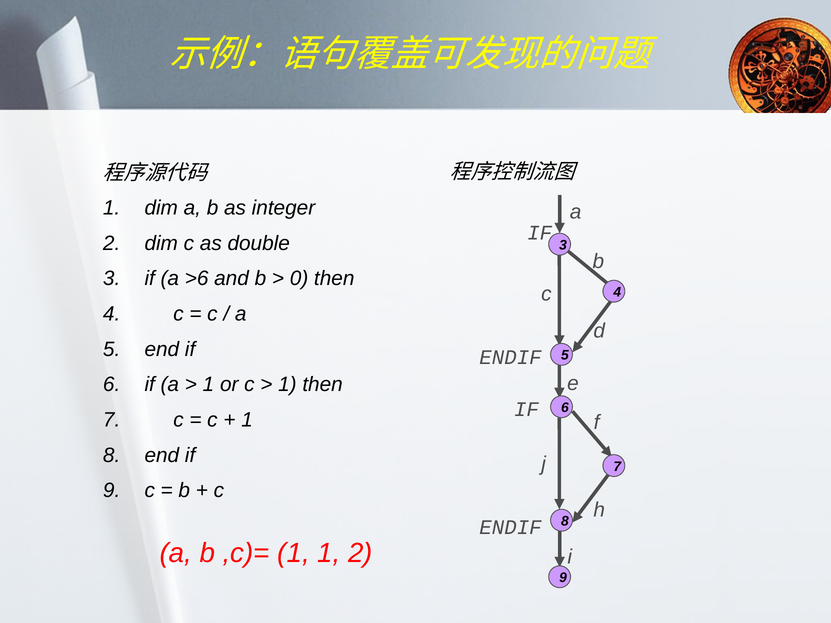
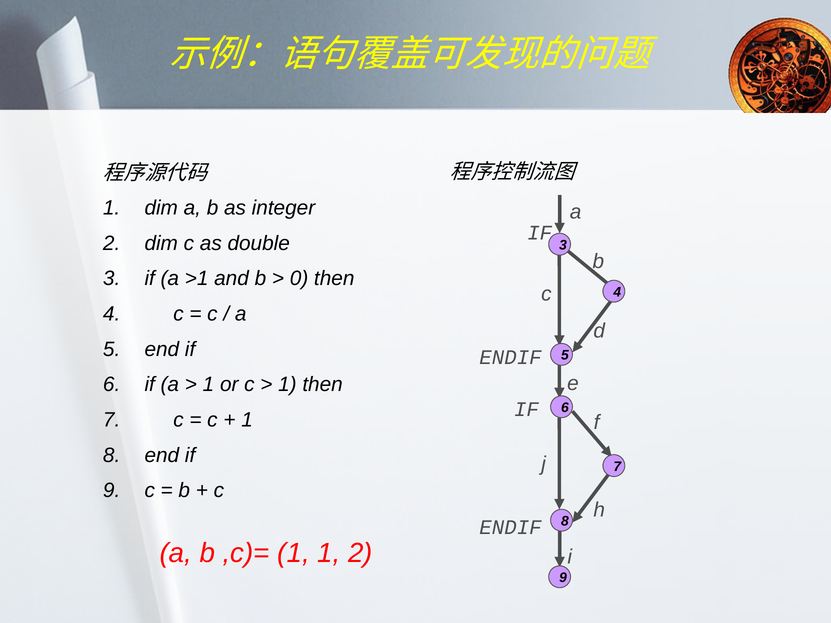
>6: >6 -> >1 (197, 279)
